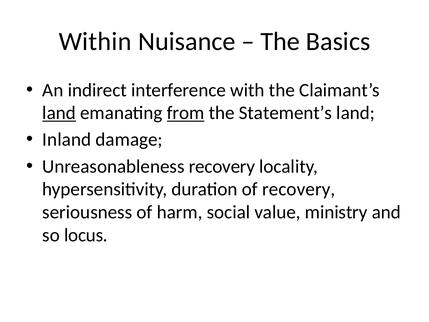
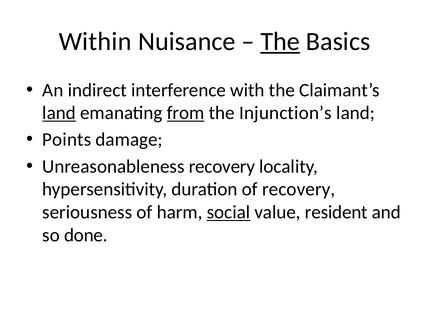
The underline: none -> present (280, 42)
Statement’s: Statement’s -> Injunction’s (285, 113)
Inland: Inland -> Points (67, 140)
social underline: none -> present (229, 212)
ministry: ministry -> resident (336, 212)
locus: locus -> done (86, 235)
